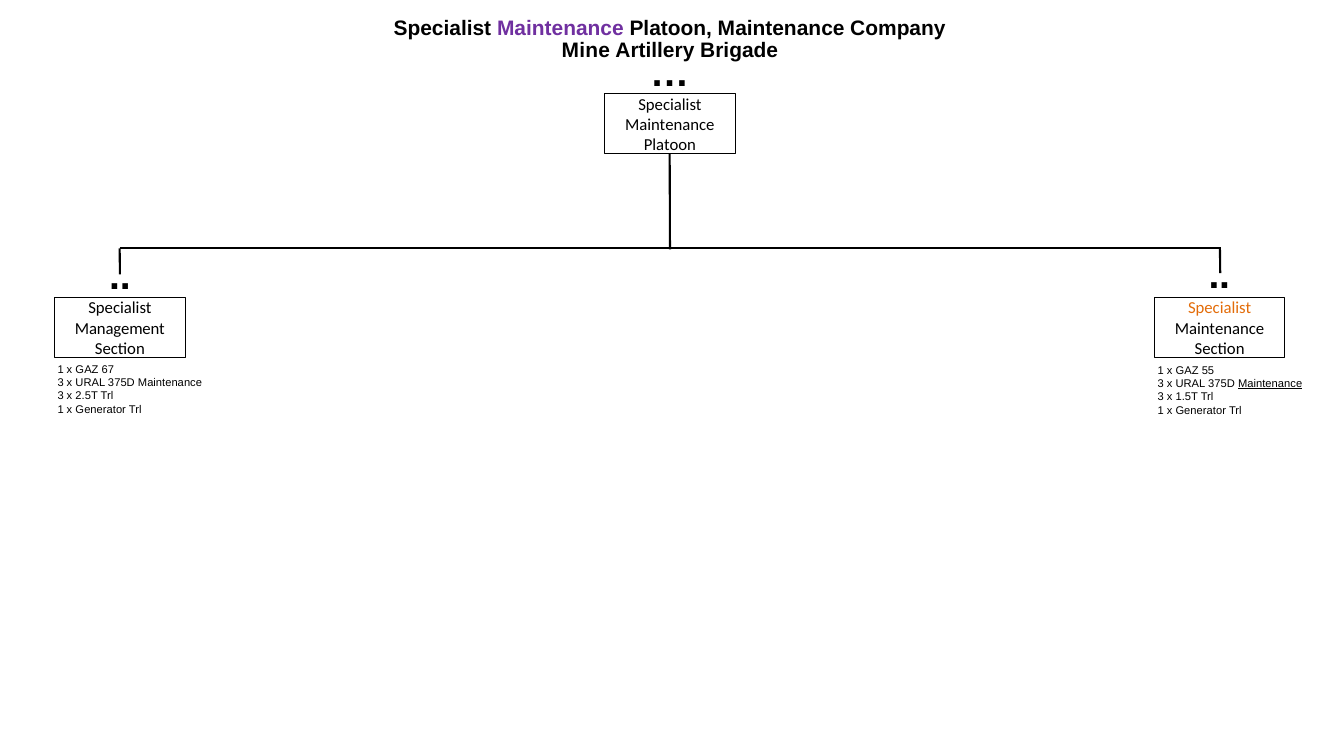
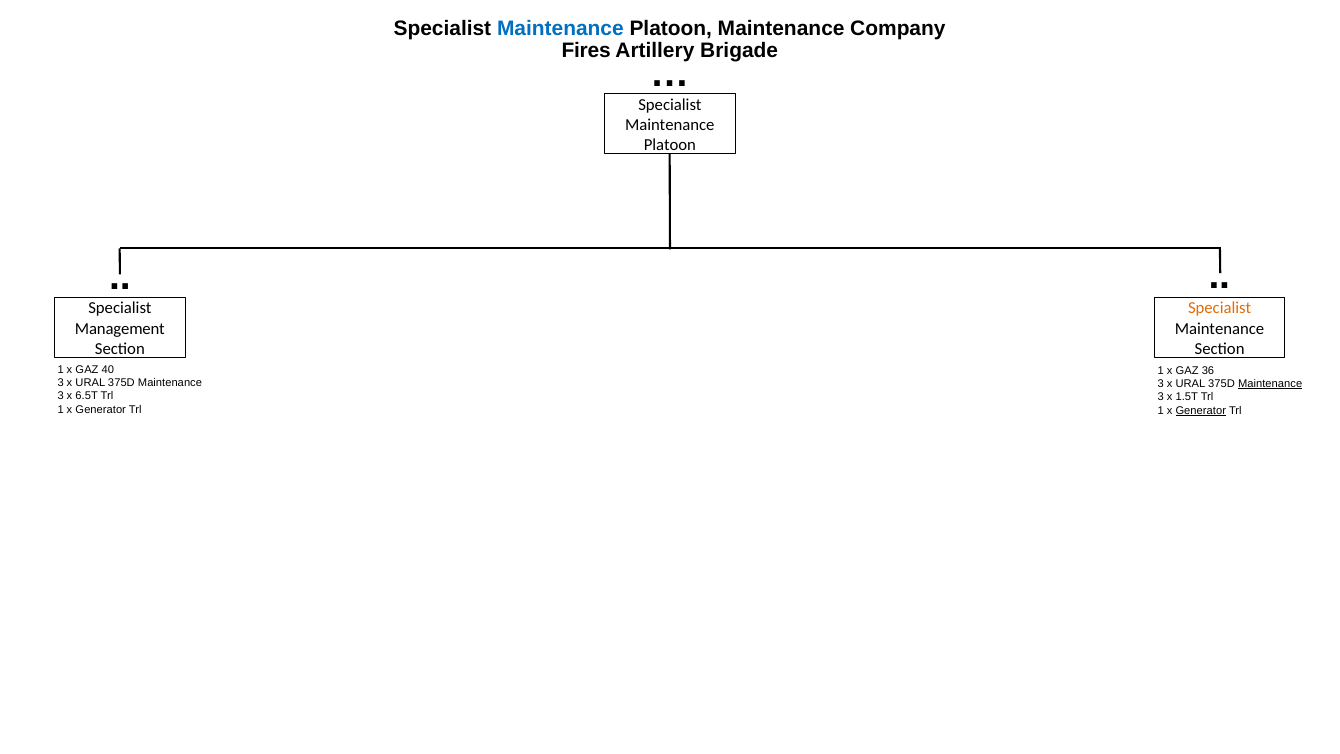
Maintenance colour: purple -> blue (560, 28)
Mine: Mine -> Fires (586, 51)
67: 67 -> 40 (108, 369)
55: 55 -> 36 (1208, 370)
2.5T: 2.5T -> 6.5T (87, 396)
Generator underline: none -> present (1201, 411)
